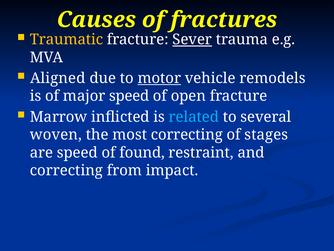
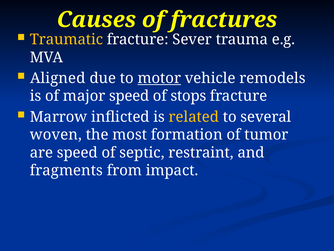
Sever underline: present -> none (192, 39)
open: open -> stops (188, 96)
related colour: light blue -> yellow (194, 117)
most correcting: correcting -> formation (187, 134)
stages: stages -> tumor (266, 134)
found: found -> septic (142, 152)
correcting: correcting -> fragments (66, 170)
